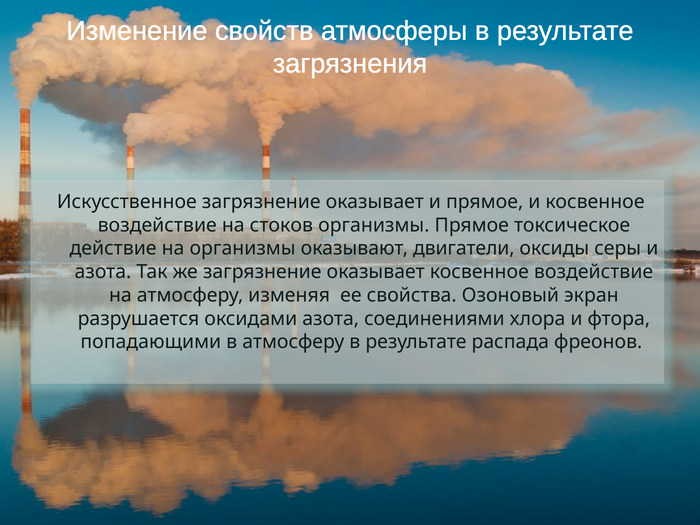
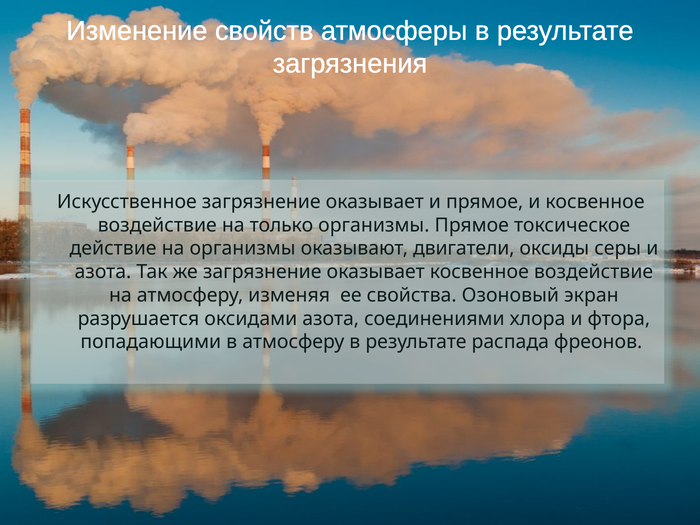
стоков: стоков -> только (282, 225)
